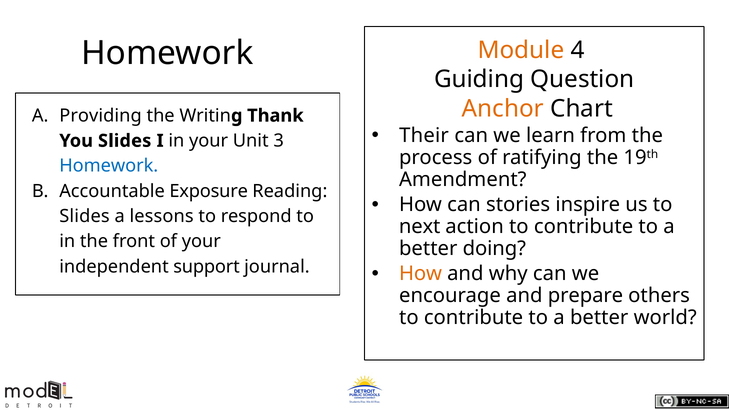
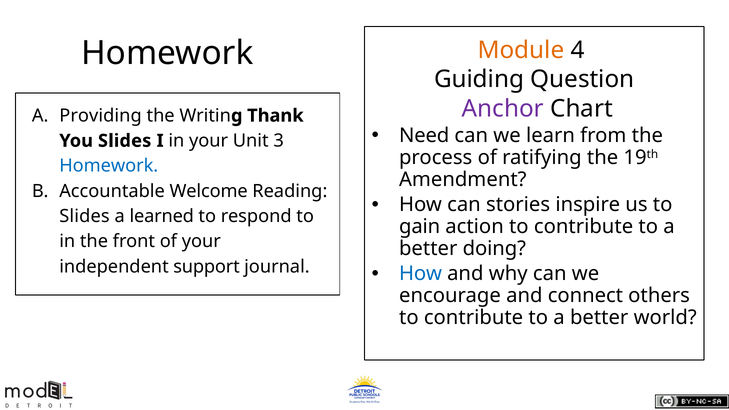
Anchor colour: orange -> purple (503, 109)
Their: Their -> Need (424, 136)
Exposure: Exposure -> Welcome (209, 191)
lessons: lessons -> learned (162, 216)
next: next -> gain (420, 227)
How colour: orange -> blue (421, 274)
prepare: prepare -> connect (585, 296)
